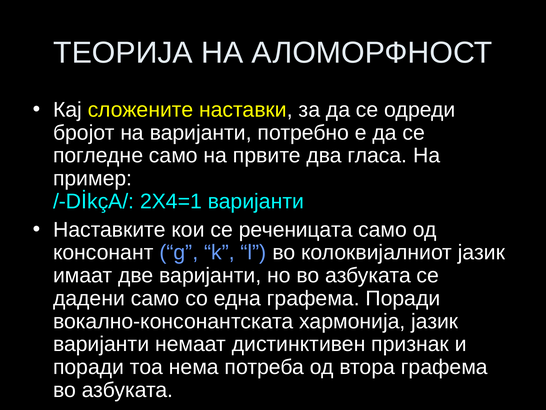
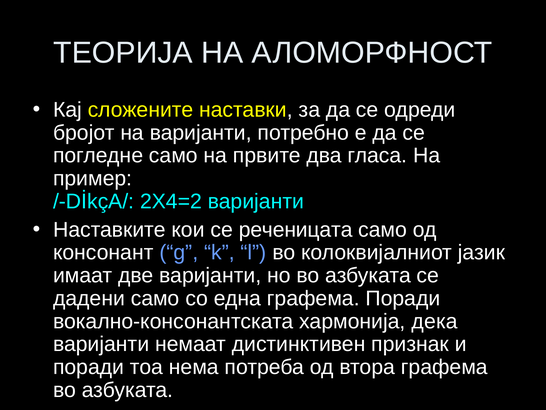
2X4=1: 2X4=1 -> 2X4=2 (171, 201)
хармонија јазик: јазик -> дека (435, 321)
